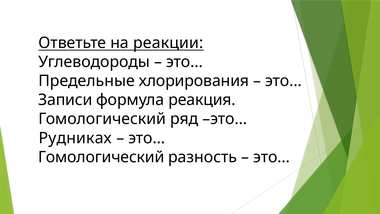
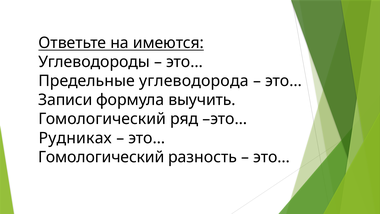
реакции: реакции -> имеются (168, 43)
хлорирования: хлорирования -> углеводорода (194, 81)
реакция: реакция -> выучить (202, 100)
